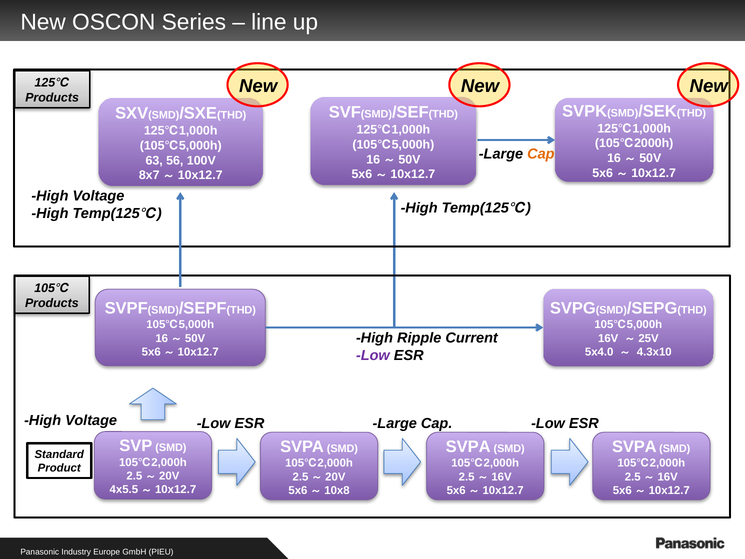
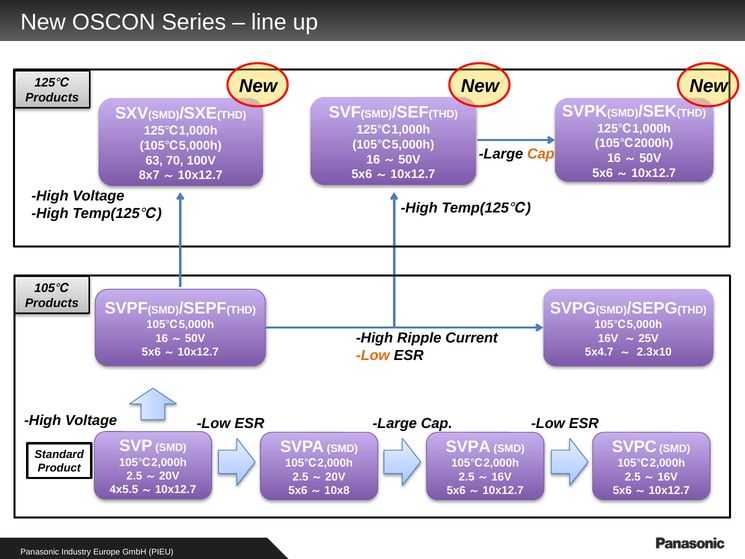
56: 56 -> 70 (175, 160)
5x4.0: 5x4.0 -> 5x4.7 (599, 352)
4.3x10: 4.3x10 -> 2.3x10 (654, 352)
Low colour: purple -> orange (373, 355)
SVPA: SVPA -> SVPC (634, 446)
